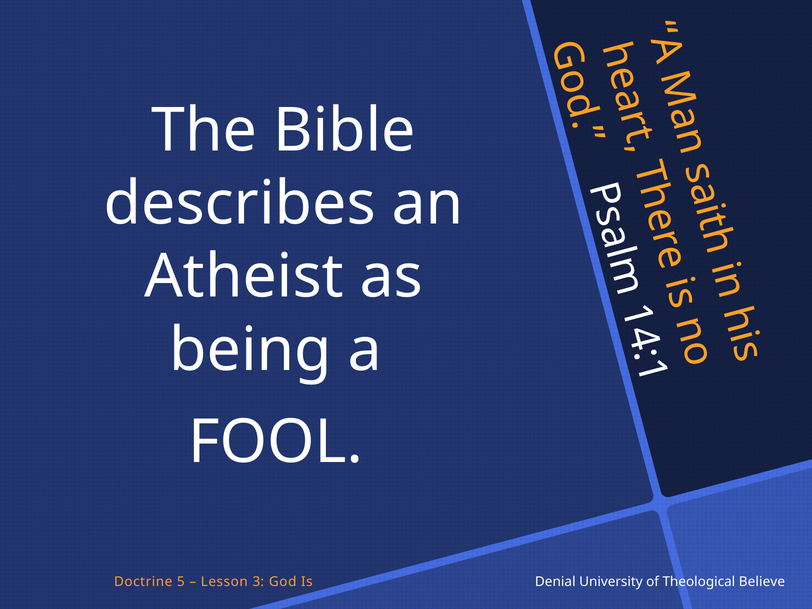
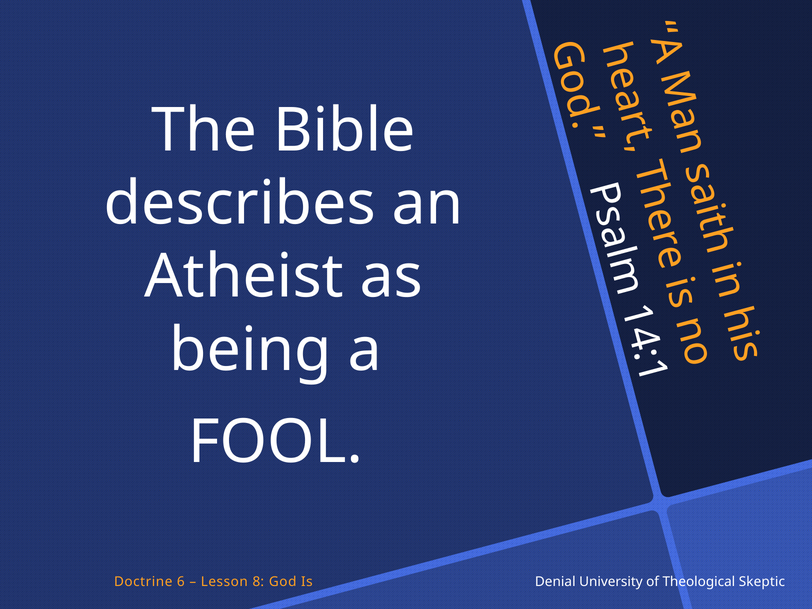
5: 5 -> 6 (181, 582)
3: 3 -> 8 (258, 582)
Believe: Believe -> Skeptic (762, 582)
